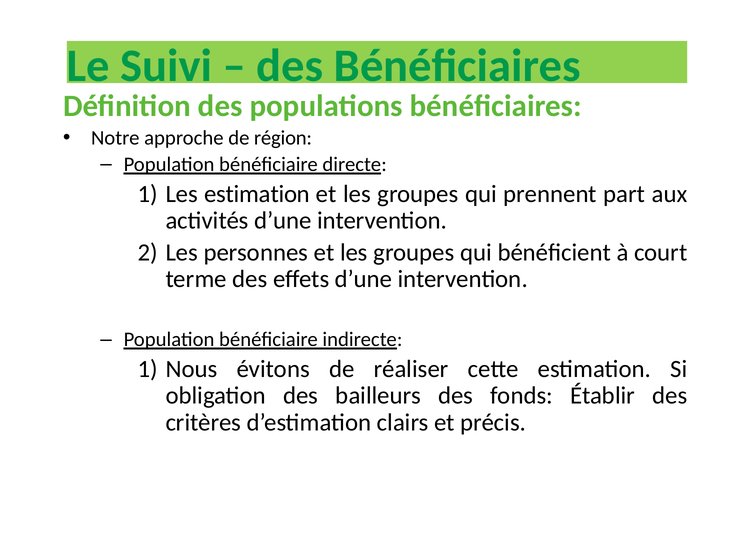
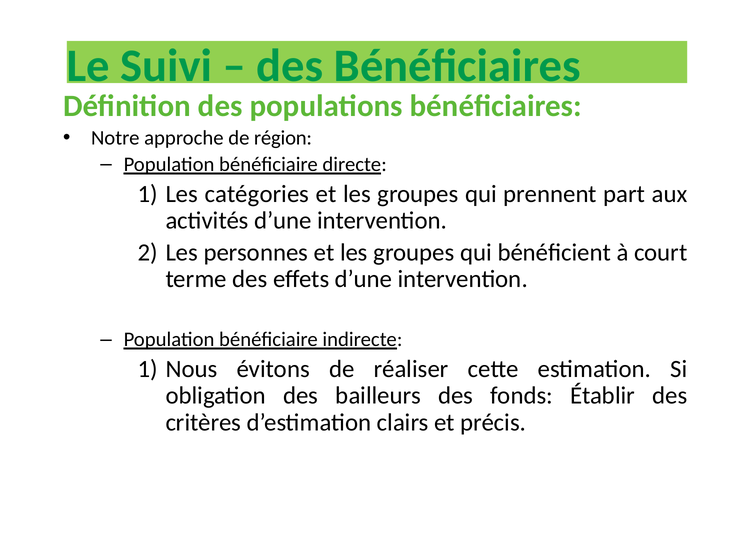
Les estimation: estimation -> catégories (257, 194)
